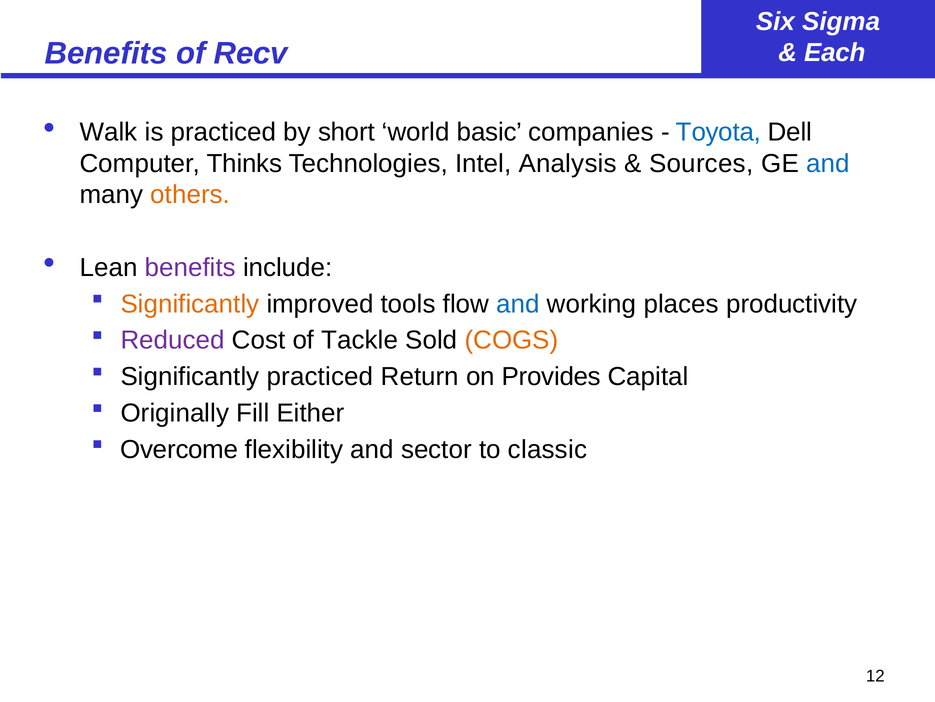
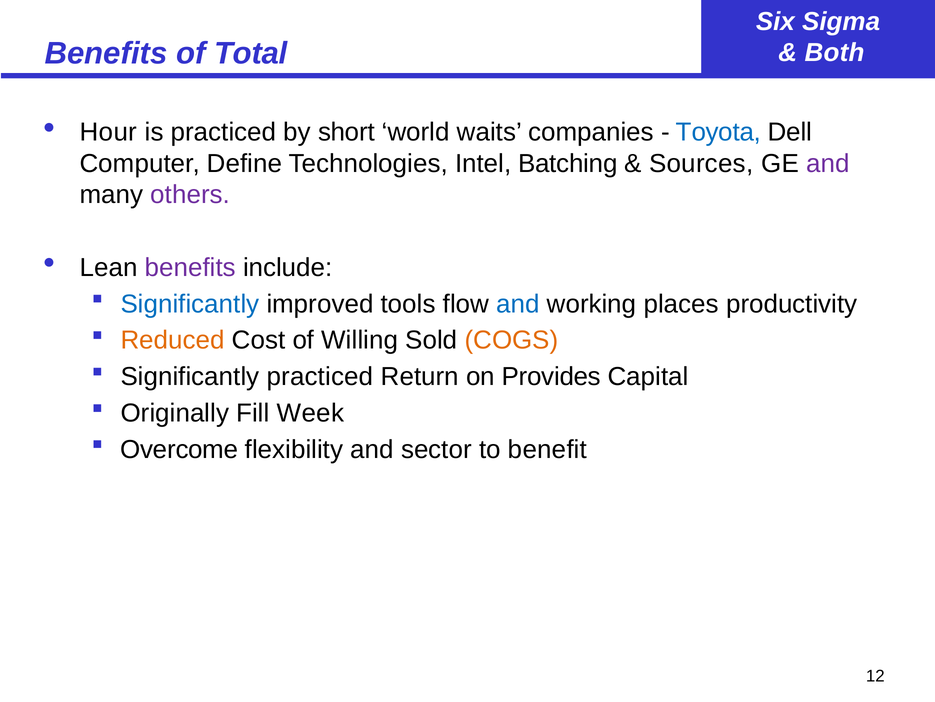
Recv: Recv -> Total (251, 54)
Each: Each -> Both (834, 53)
Walk: Walk -> Hour (109, 132)
basic: basic -> waits (489, 132)
Thinks: Thinks -> Define (244, 163)
Analysis: Analysis -> Batching (568, 163)
and colour: blue -> purple (828, 163)
others colour: orange -> purple (190, 195)
Significantly colour: orange -> blue (190, 304)
Reduced colour: purple -> orange (173, 340)
Tackle: Tackle -> Willing (360, 340)
Either: Either -> Week (310, 413)
classic: classic -> benefit (548, 449)
